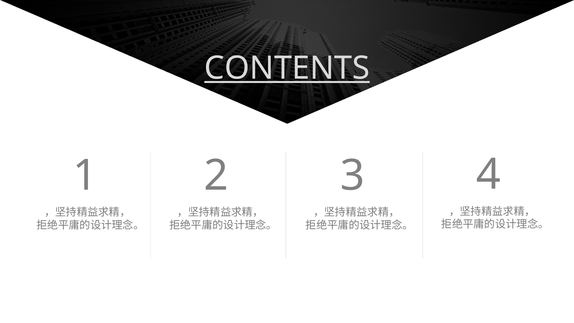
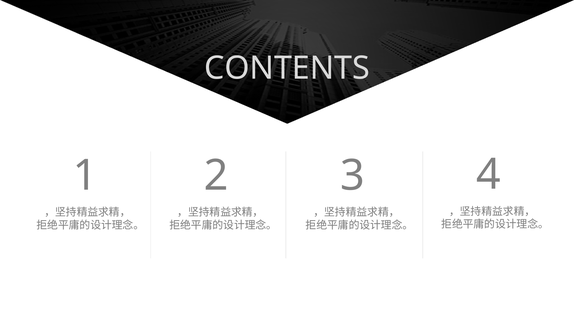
CONTENTS underline: present -> none (287, 68)
